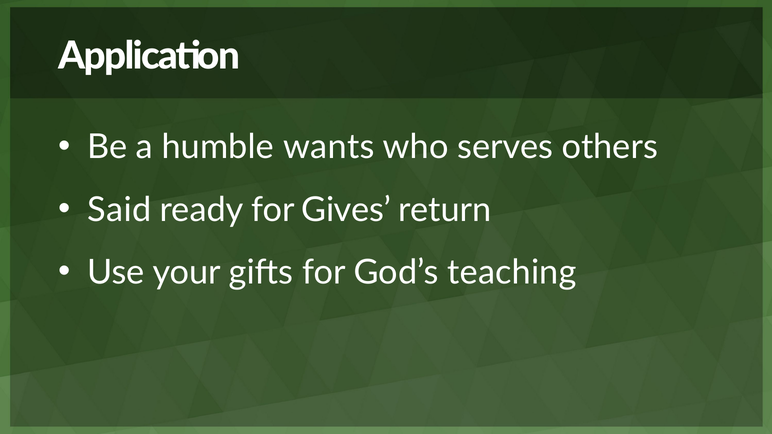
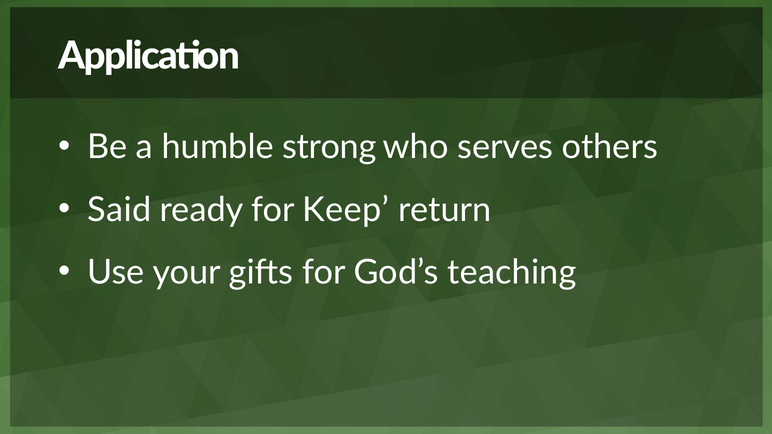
wants: wants -> strong (329, 147)
Gives: Gives -> Keep (346, 210)
